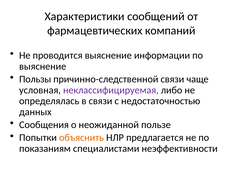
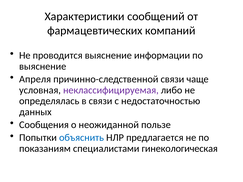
Пользы: Пользы -> Апреля (35, 79)
объяснить colour: orange -> blue (81, 138)
неэффективности: неэффективности -> гинекологическая (180, 149)
